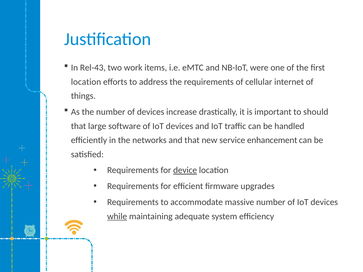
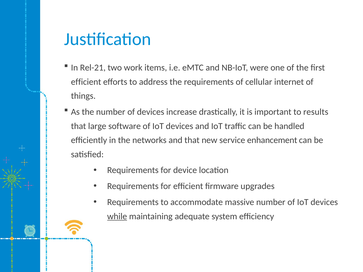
Rel-43: Rel-43 -> Rel-21 (93, 68)
location: location -> efficient (86, 82)
should: should -> results (316, 112)
device underline: present -> none (185, 170)
